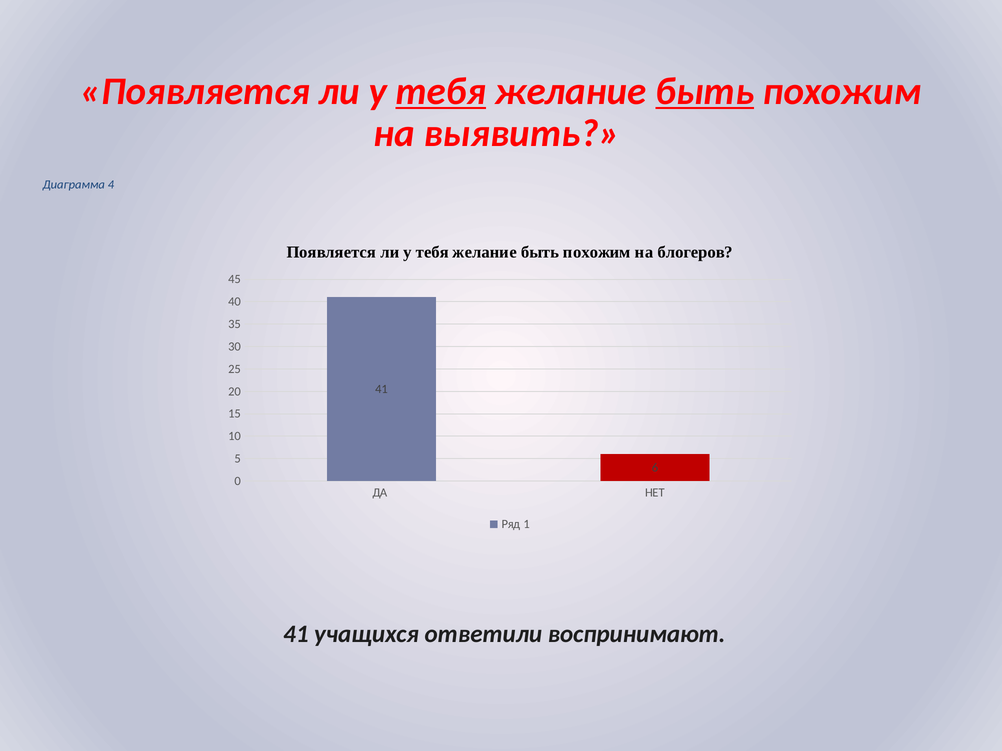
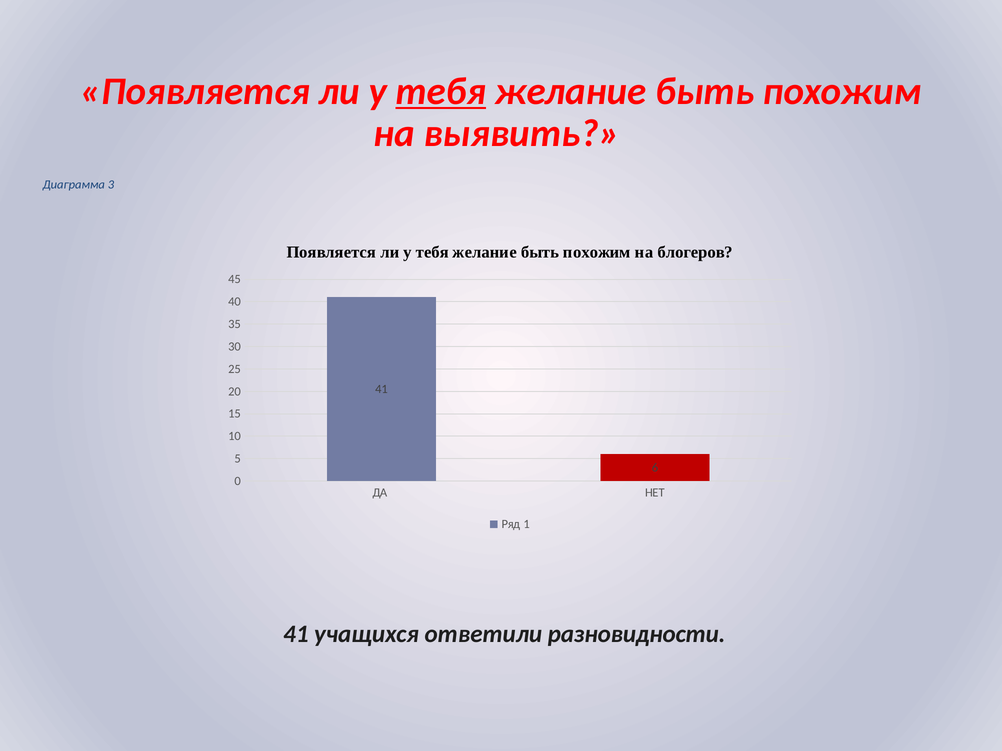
быть underline: present -> none (705, 91)
4: 4 -> 3 (111, 185)
воспринимают: воспринимают -> разновидности (637, 634)
